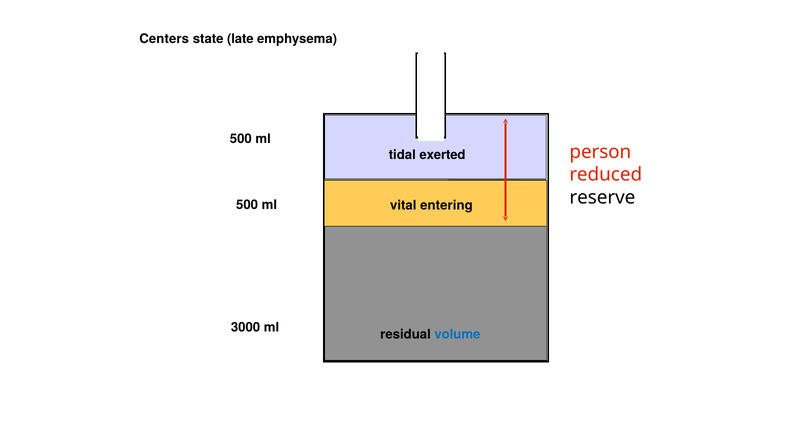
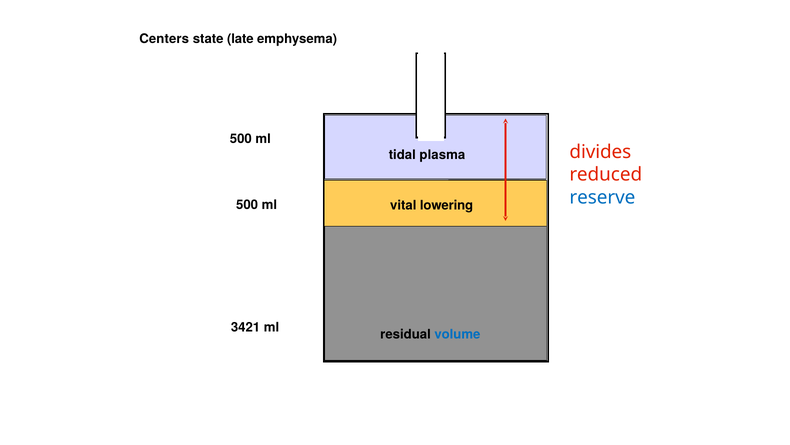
person: person -> divides (600, 152)
exerted: exerted -> plasma (442, 155)
reserve colour: black -> blue (602, 197)
entering: entering -> lowering (447, 205)
3000: 3000 -> 3421 (246, 327)
